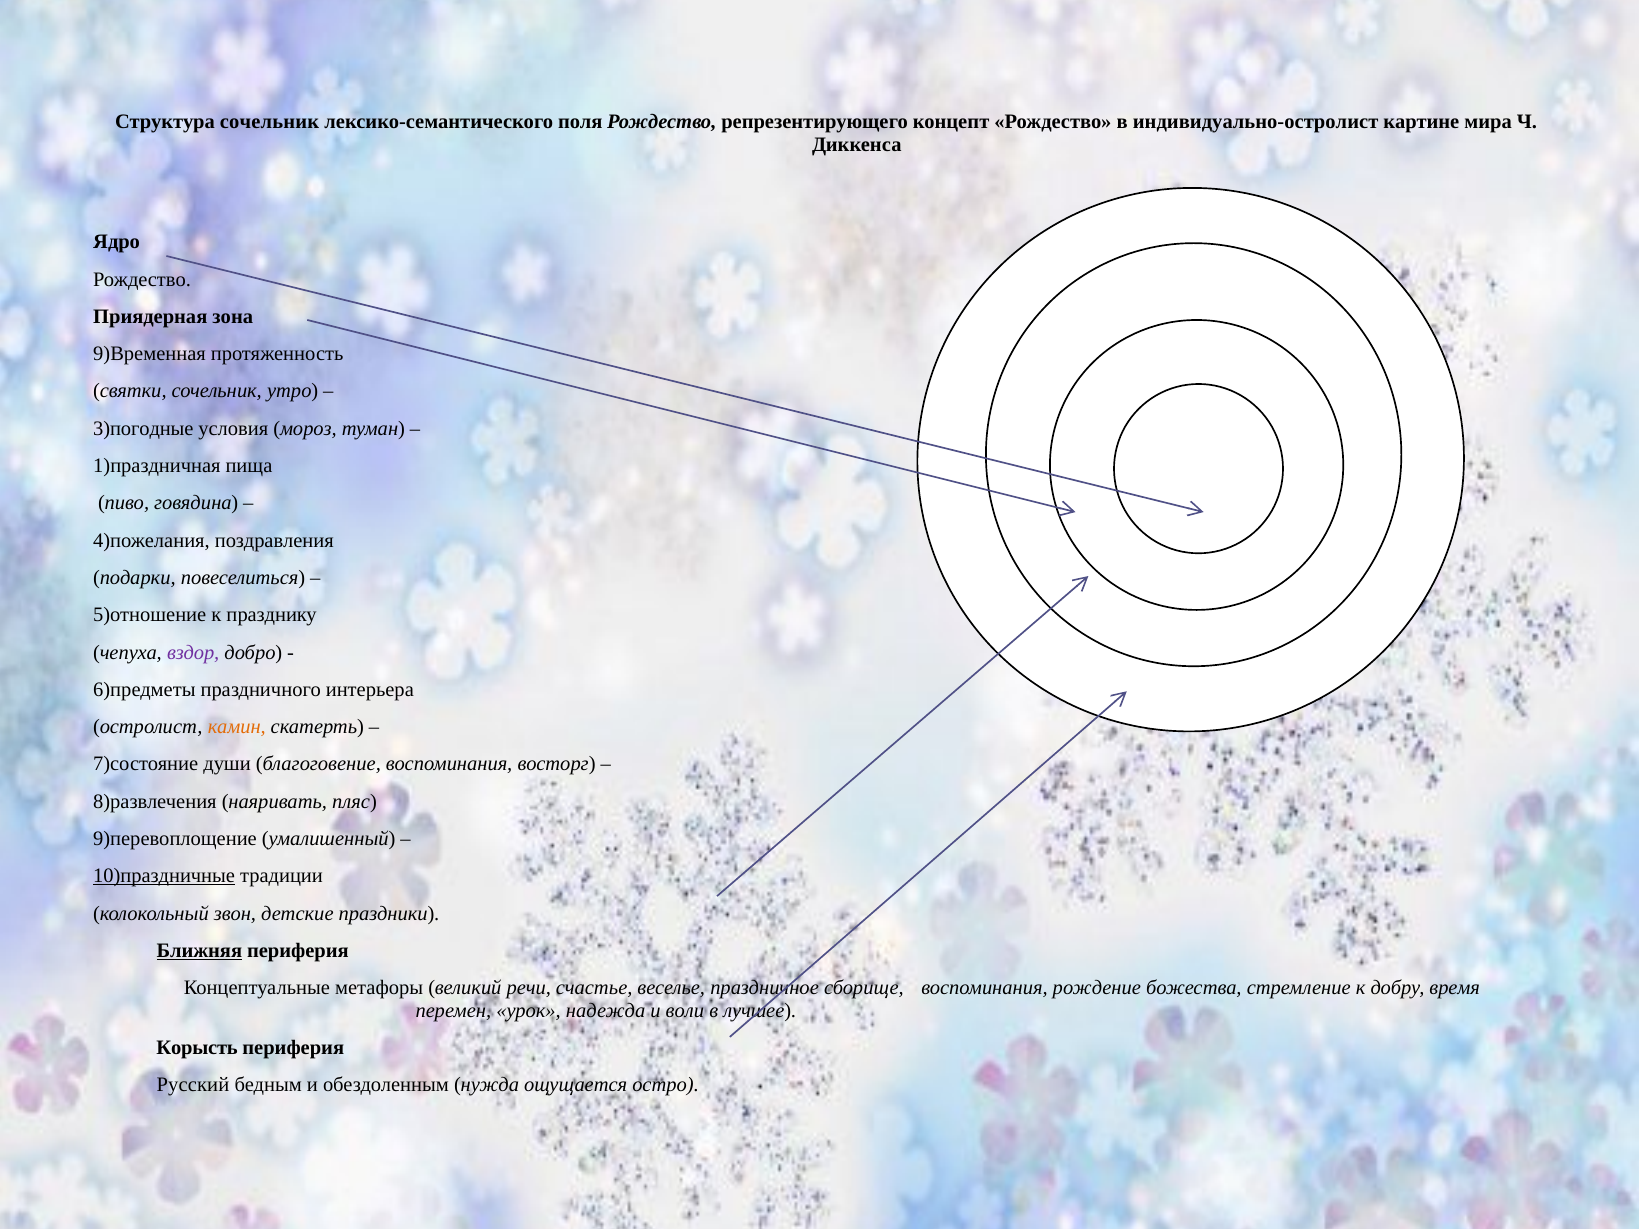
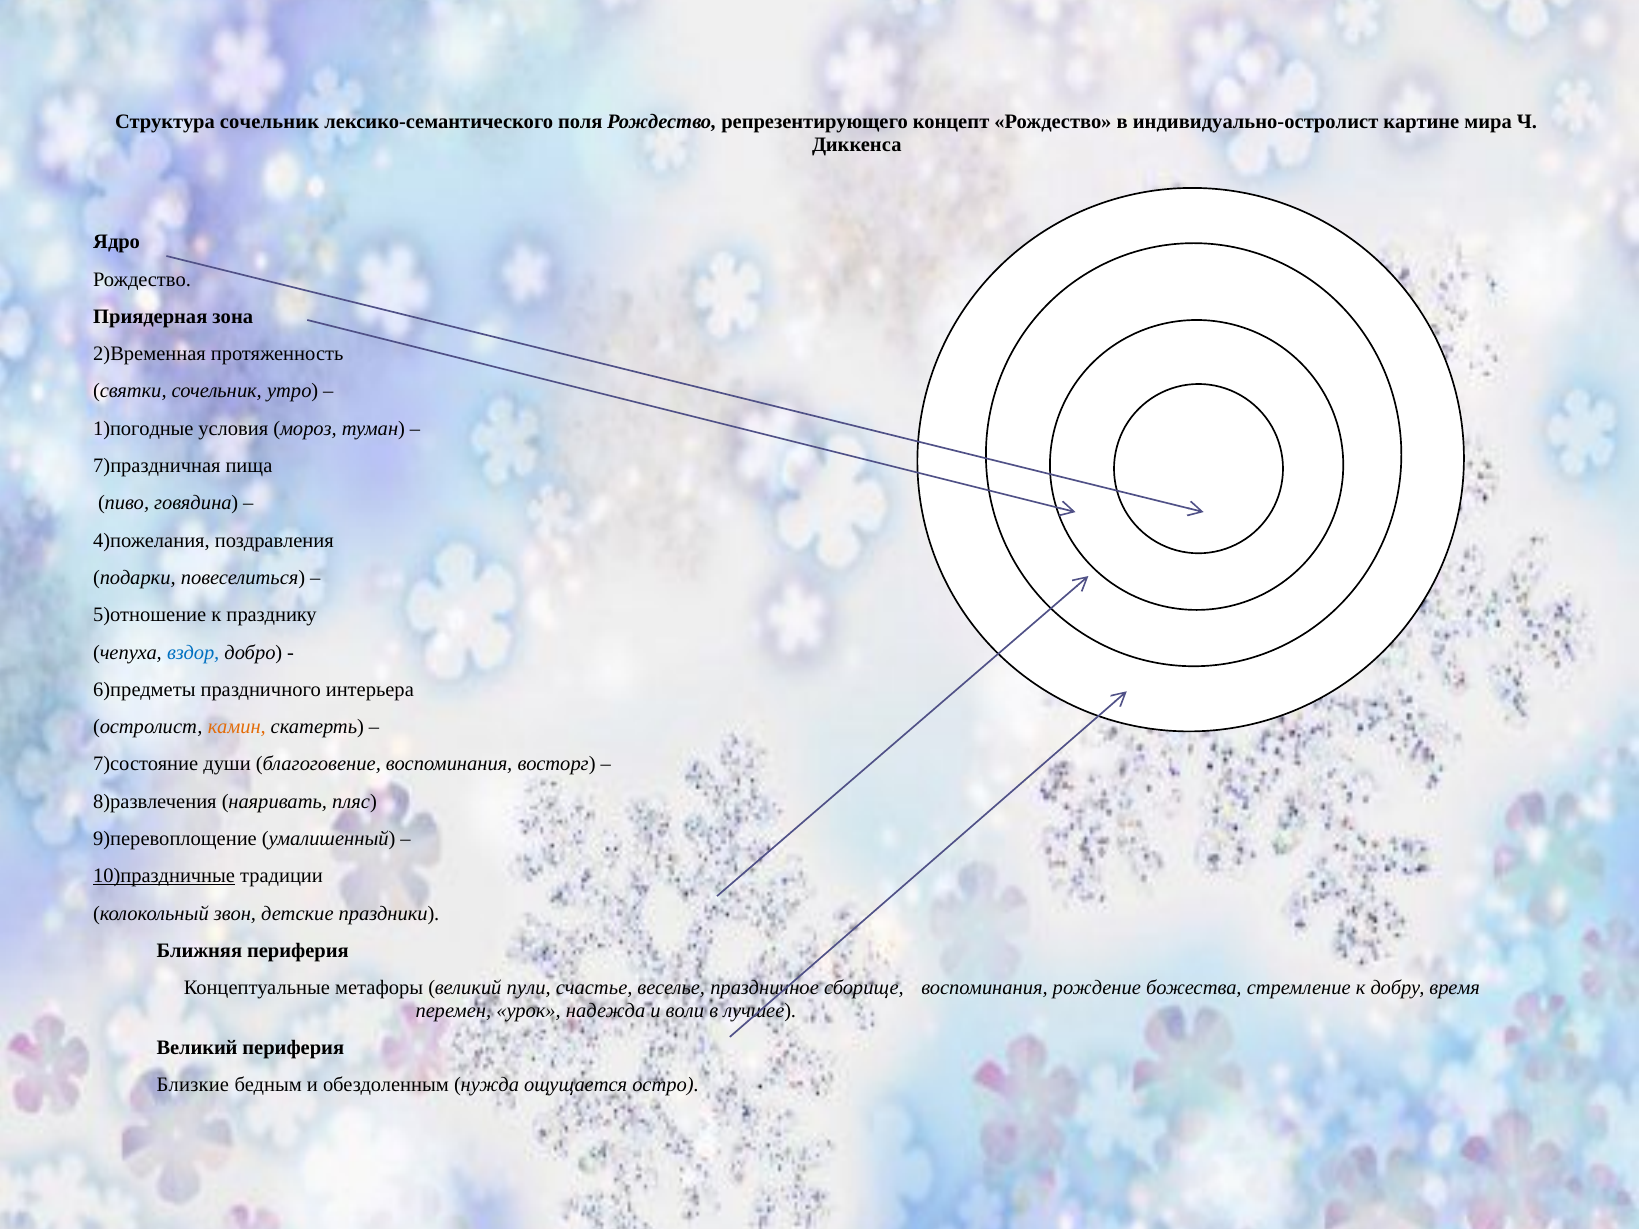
9)Временная: 9)Временная -> 2)Временная (150, 354)
3)погодные: 3)погодные -> 1)погодные (143, 429)
1)праздничная: 1)праздничная -> 7)праздничная (157, 466)
вздор colour: purple -> blue (193, 652)
Ближняя underline: present -> none (199, 951)
речи: речи -> пули (529, 988)
Корысть: Корысть -> Великий (197, 1048)
Русский: Русский -> Близкие (193, 1085)
